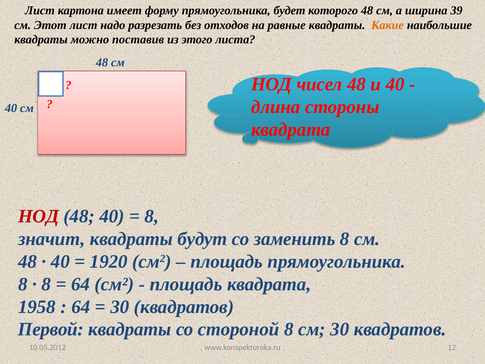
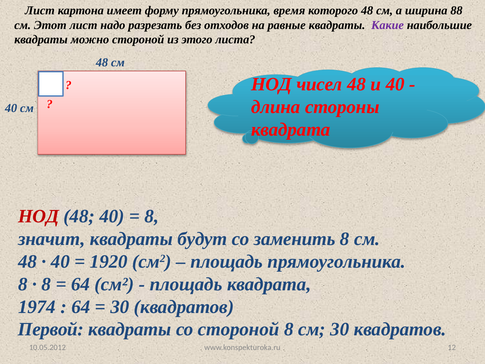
будет: будет -> время (289, 10)
39: 39 -> 88 (456, 10)
Какие colour: orange -> purple (388, 25)
можно поставив: поставив -> стороной (138, 40)
1958: 1958 -> 1974 (37, 307)
